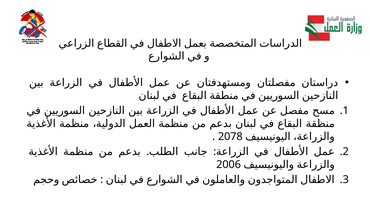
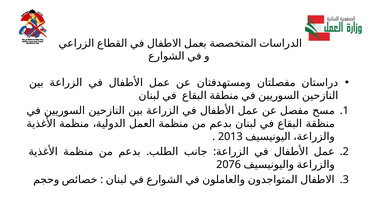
2078: 2078 -> 2013 (230, 137)
2006: 2006 -> 2076 (229, 165)
